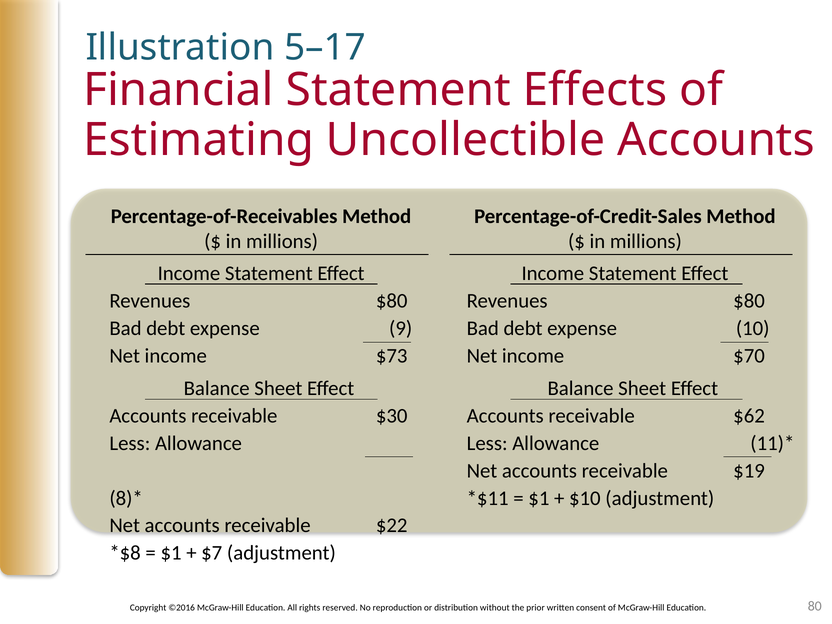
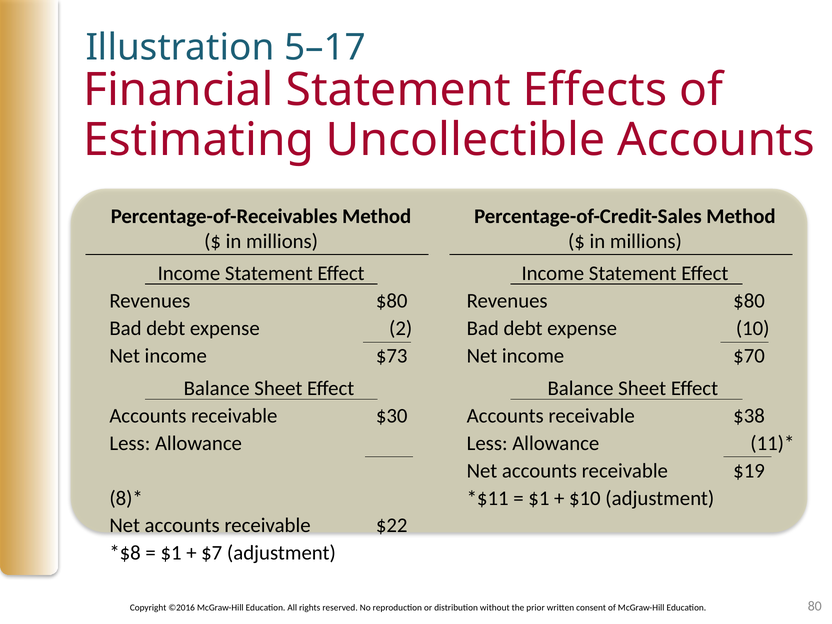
9: 9 -> 2 (401, 328)
$62: $62 -> $38 (749, 416)
